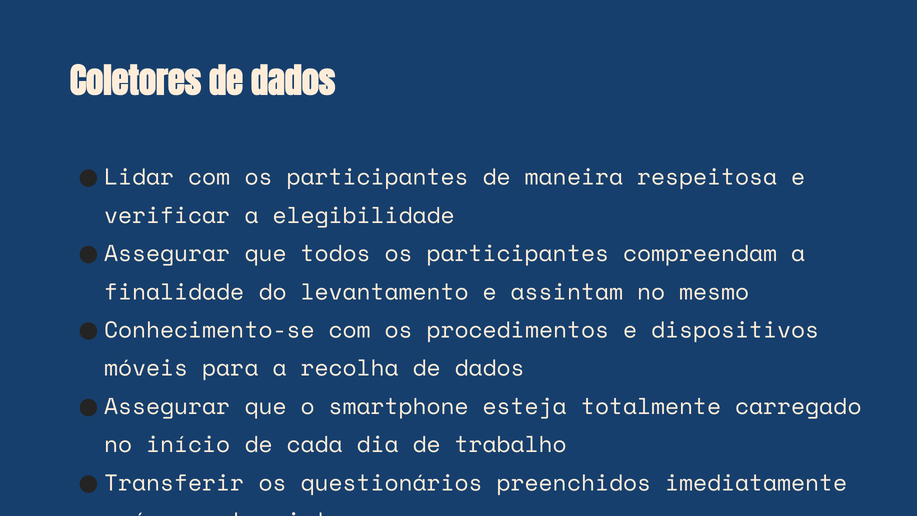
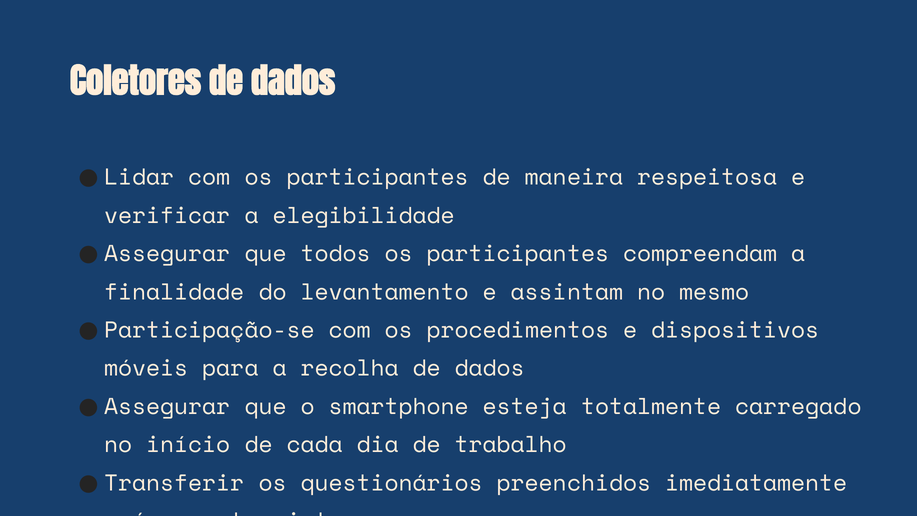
Conhecimento-se: Conhecimento-se -> Participação-se (209, 330)
